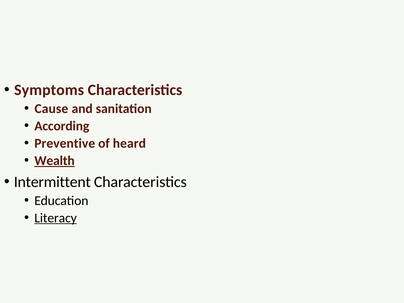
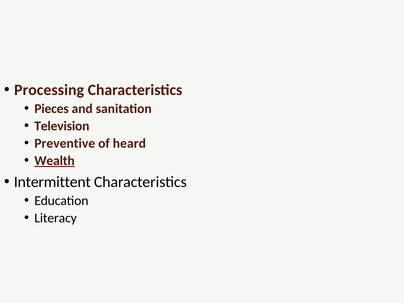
Symptoms: Symptoms -> Processing (49, 90)
Cause: Cause -> Pieces (52, 109)
According: According -> Television (62, 126)
Literacy underline: present -> none (56, 218)
